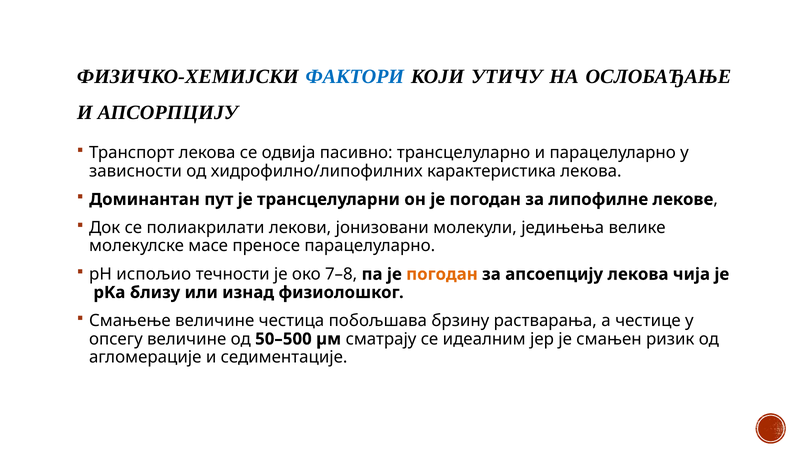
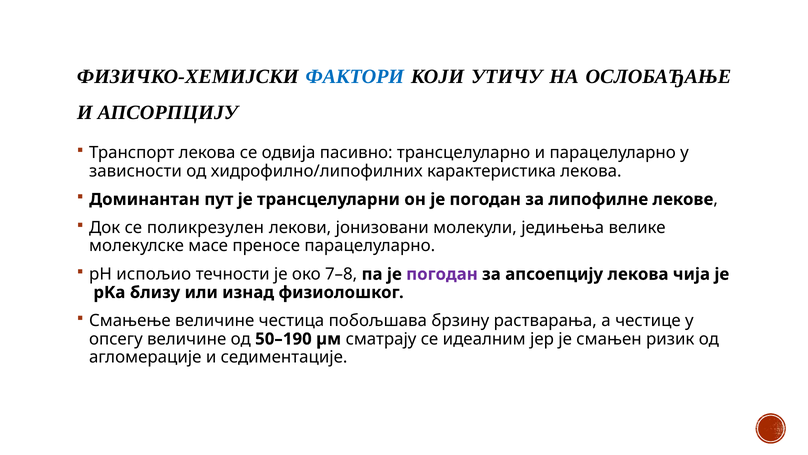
полиакрилати: полиакрилати -> поликрезулен (205, 227)
погодан colour: orange -> purple (442, 274)
50–500: 50–500 -> 50–190 (283, 339)
